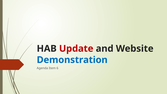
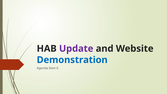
Update colour: red -> purple (76, 49)
